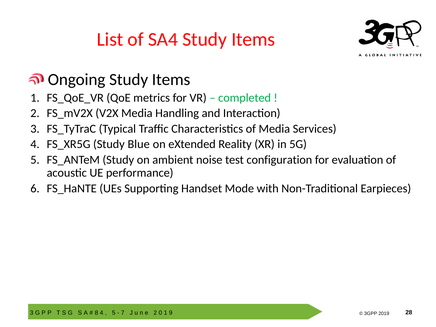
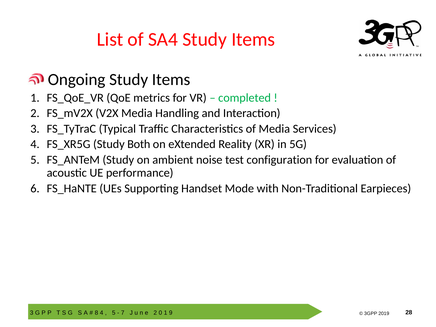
Blue: Blue -> Both (139, 144)
